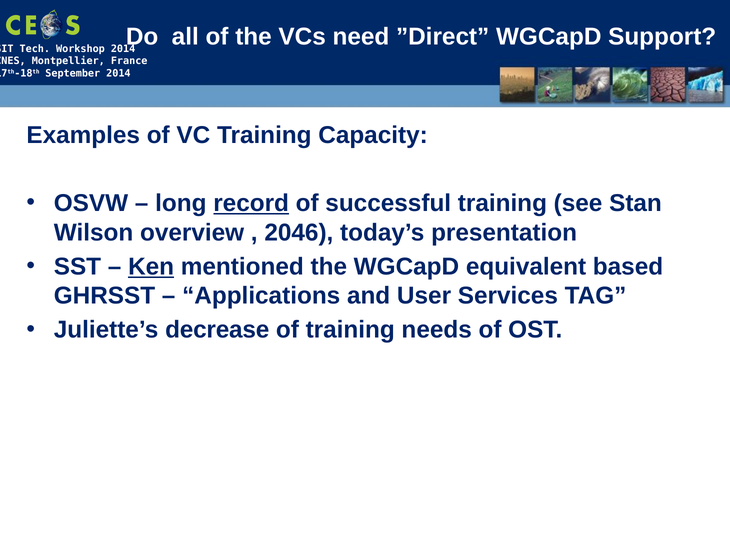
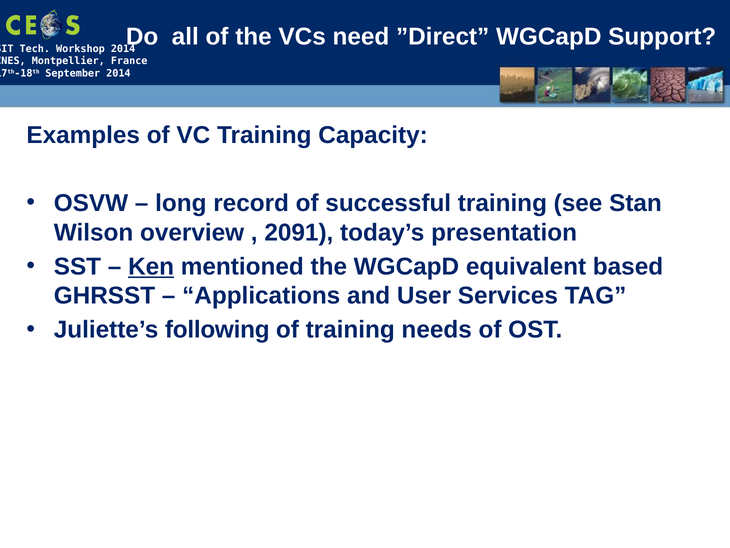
record underline: present -> none (251, 203)
2046: 2046 -> 2091 (299, 232)
decrease: decrease -> following (217, 330)
